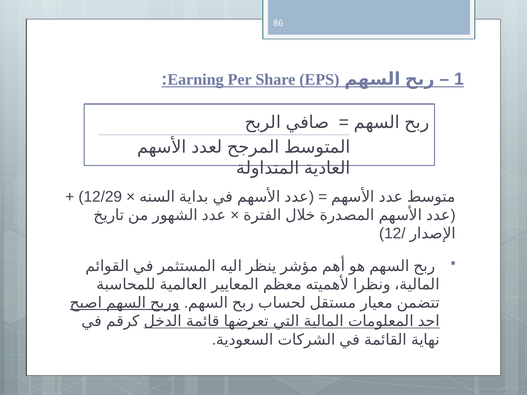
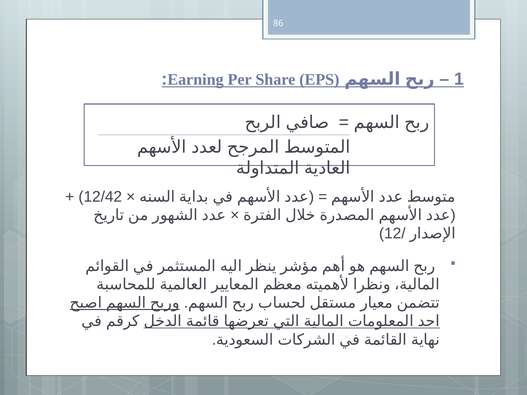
12/29: 12/29 -> 12/42 (103, 197)
